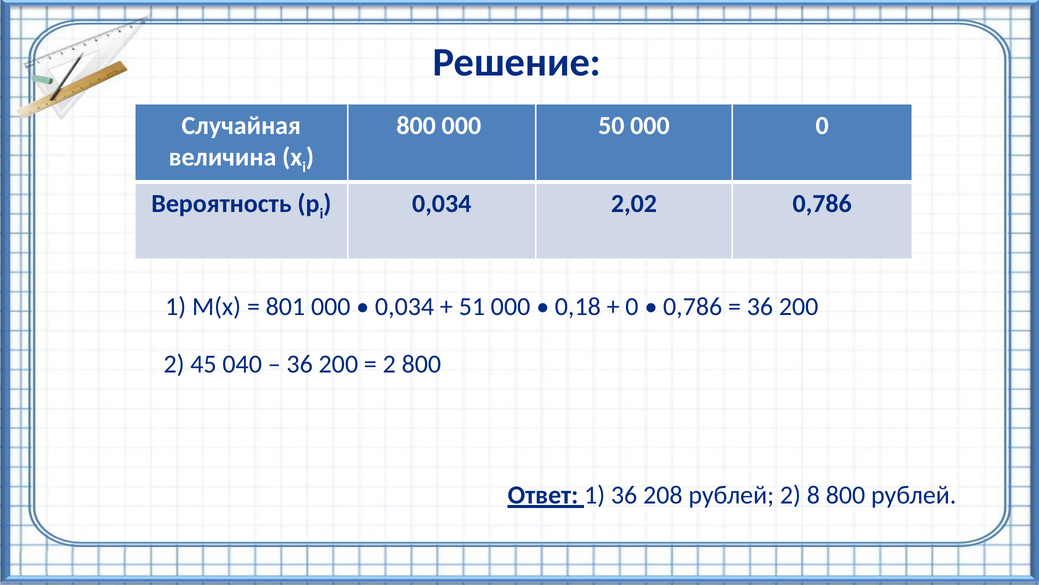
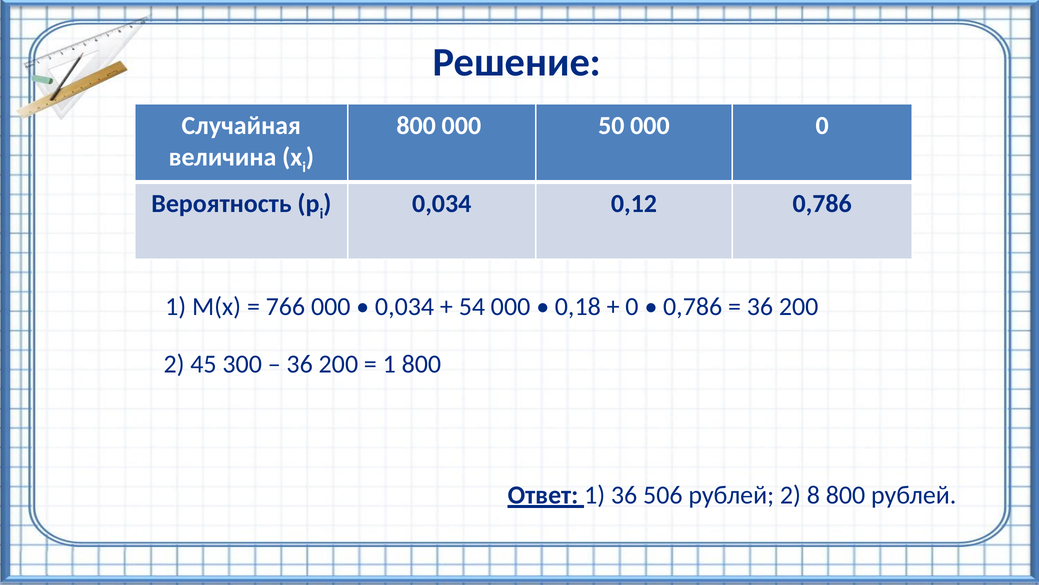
2,02: 2,02 -> 0,12 (634, 203)
801: 801 -> 766 (285, 307)
51: 51 -> 54 (472, 307)
040: 040 -> 300 (242, 364)
2: 2 -> 1 (389, 364)
208: 208 -> 506 (663, 495)
